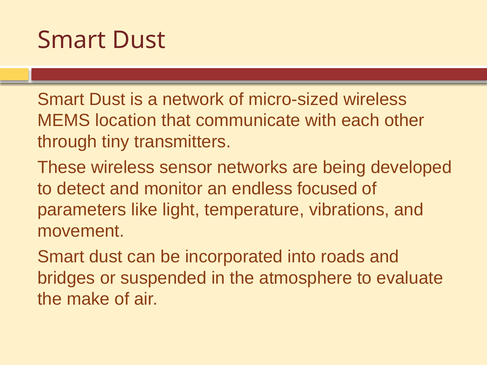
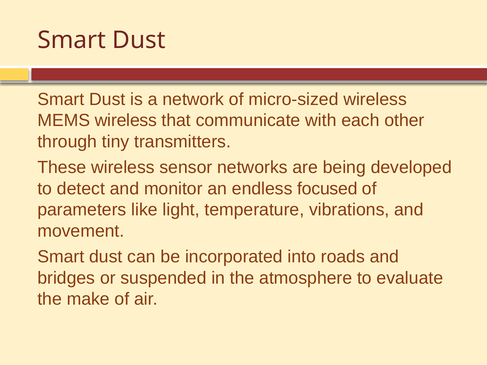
MEMS location: location -> wireless (126, 121)
